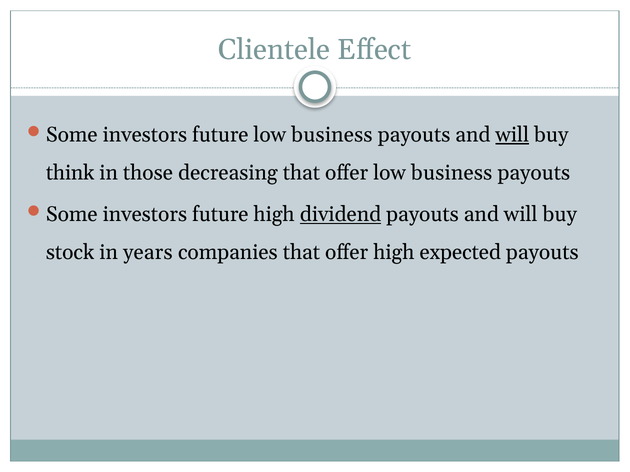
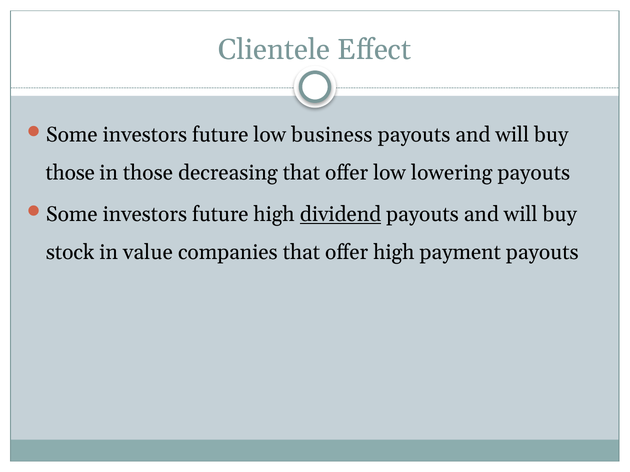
will underline: present -> none (512, 135)
think: think -> those (70, 173)
offer low business: business -> lowering (452, 173)
years: years -> value (148, 253)
expected: expected -> payment (460, 253)
